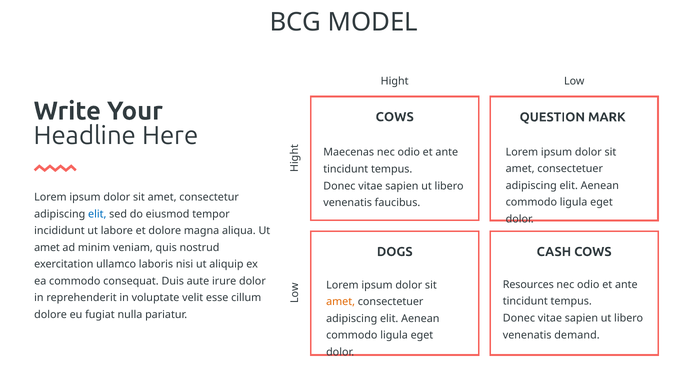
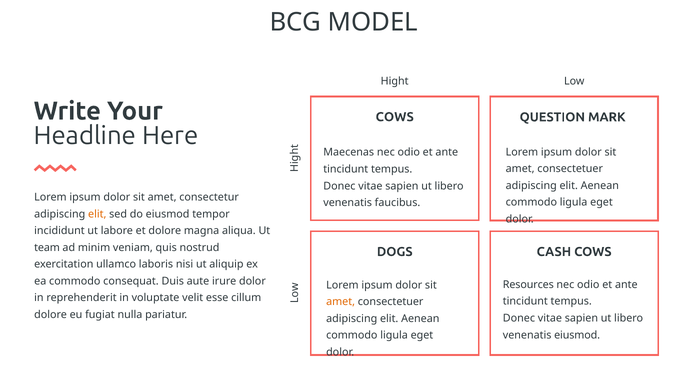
elit colour: blue -> orange (97, 214)
amet: amet -> team (47, 248)
venenatis demand: demand -> eiusmod (577, 335)
